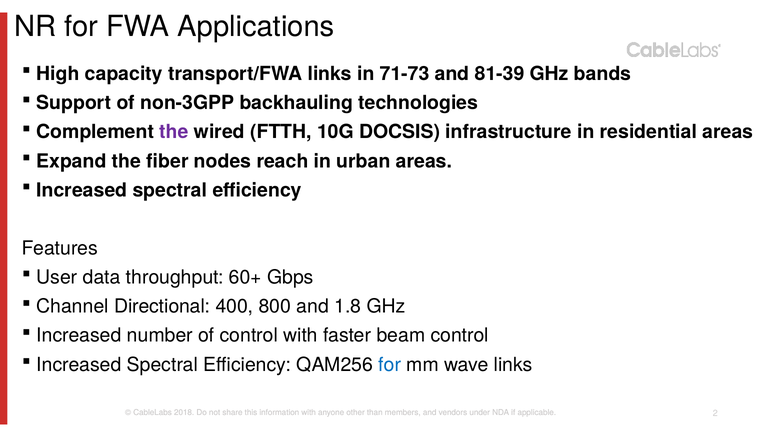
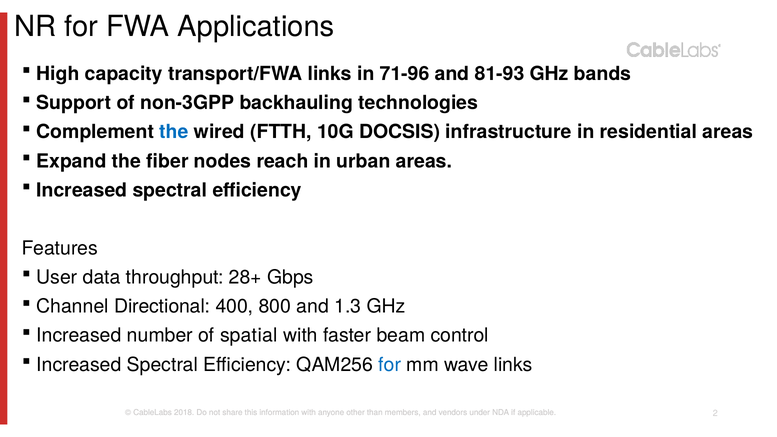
71-73: 71-73 -> 71-96 (405, 74)
81-39: 81-39 -> 81-93 (500, 74)
the colour: purple -> blue (174, 132)
60+: 60+ -> 28+ (245, 277)
1.8: 1.8 -> 1.3 (348, 307)
of control: control -> spatial (249, 336)
